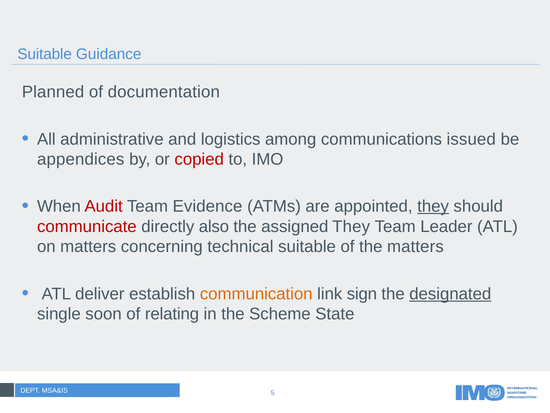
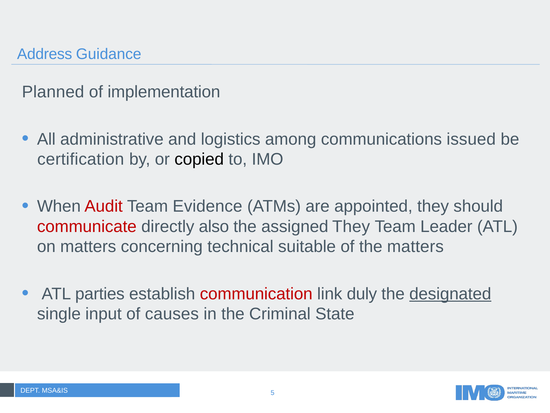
Suitable: Suitable -> Address (45, 54)
documentation: documentation -> implementation (164, 92)
appendices: appendices -> certification (81, 159)
copied colour: red -> black (199, 159)
they underline: present -> none (433, 206)
deliver: deliver -> parties (100, 293)
communication colour: orange -> red (256, 293)
sign: sign -> duly (362, 293)
soon: soon -> input (104, 314)
relating: relating -> causes (172, 314)
Scheme: Scheme -> Criminal (280, 314)
